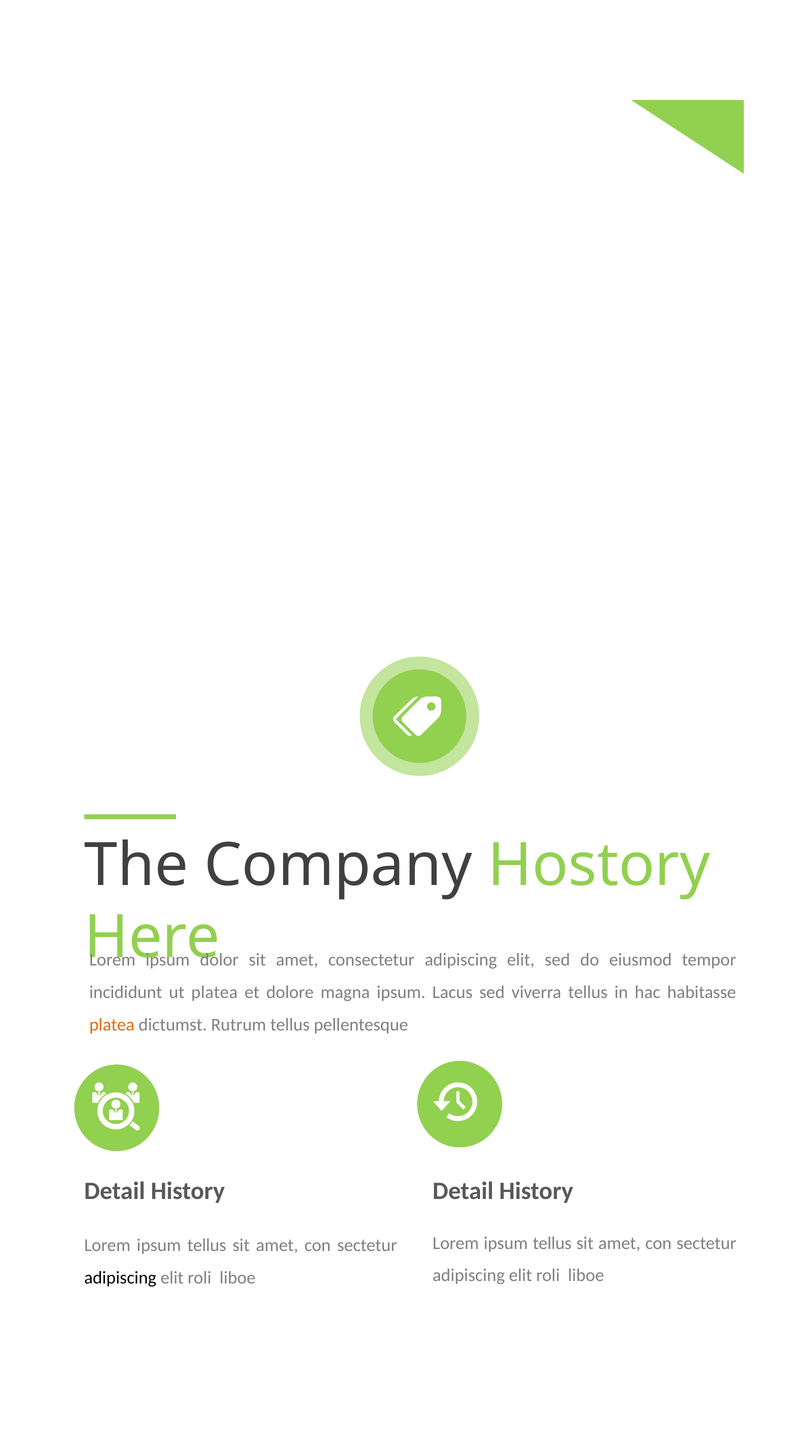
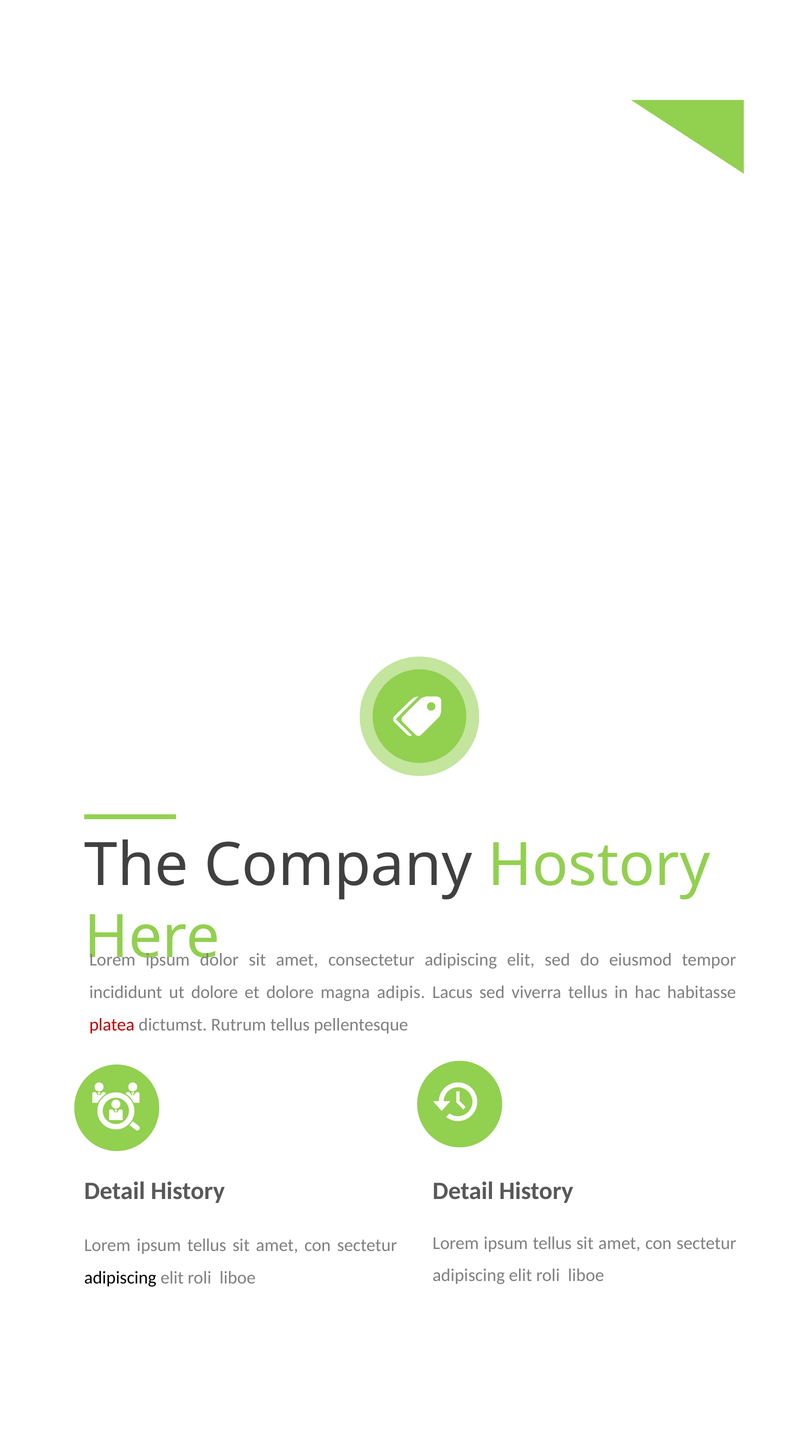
ut platea: platea -> dolore (215, 992)
magna ipsum: ipsum -> adipis (401, 992)
platea colour: orange -> red (112, 1025)
